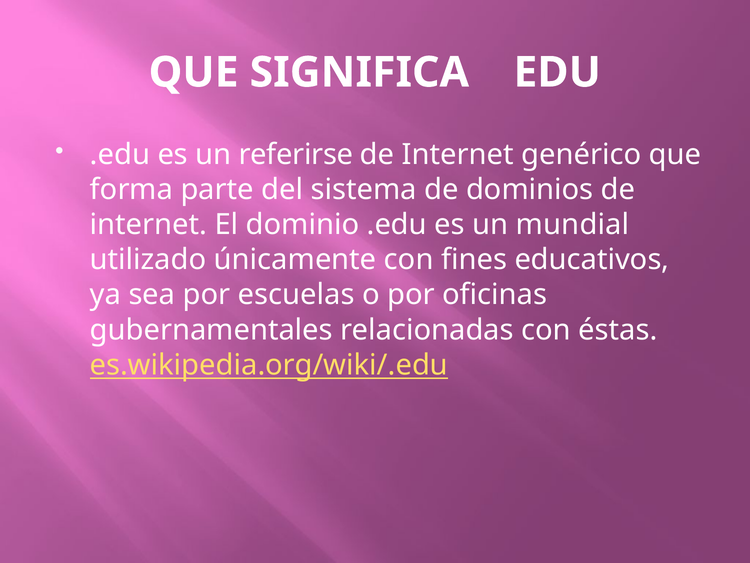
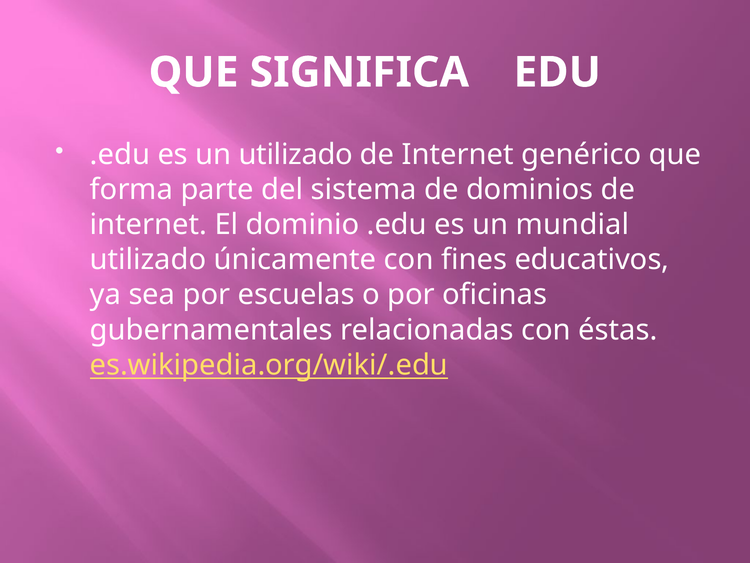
un referirse: referirse -> utilizado (296, 154)
